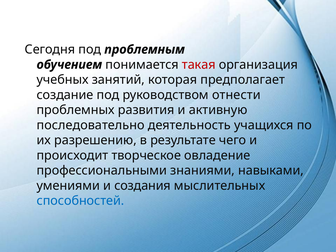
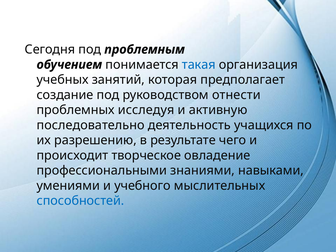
такая colour: red -> blue (199, 65)
развития: развития -> исследуя (146, 110)
создания: создания -> учебного (142, 186)
